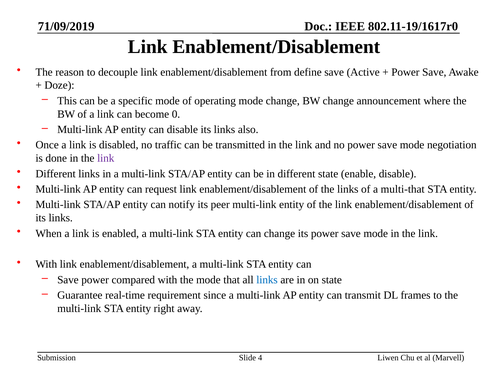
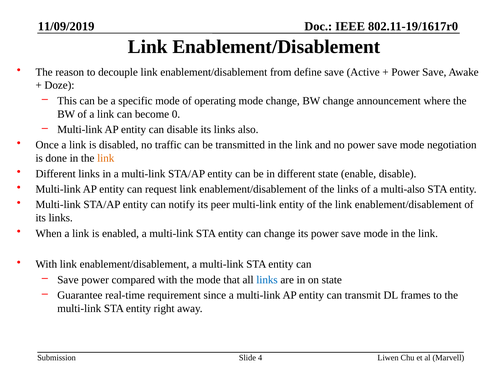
71/09/2019: 71/09/2019 -> 11/09/2019 (66, 27)
link colour: purple -> orange (106, 158)
multi-that: multi-that -> multi-also (403, 189)
